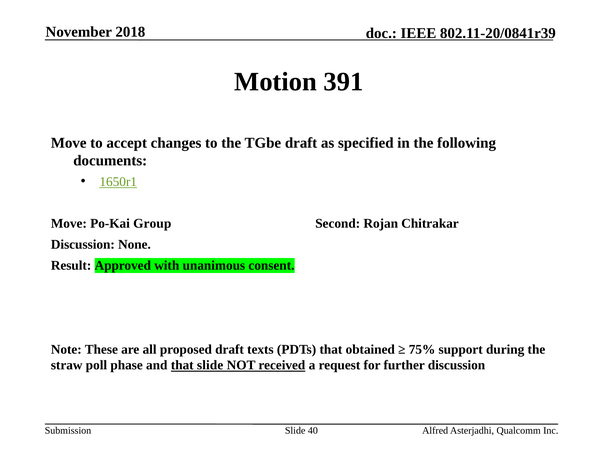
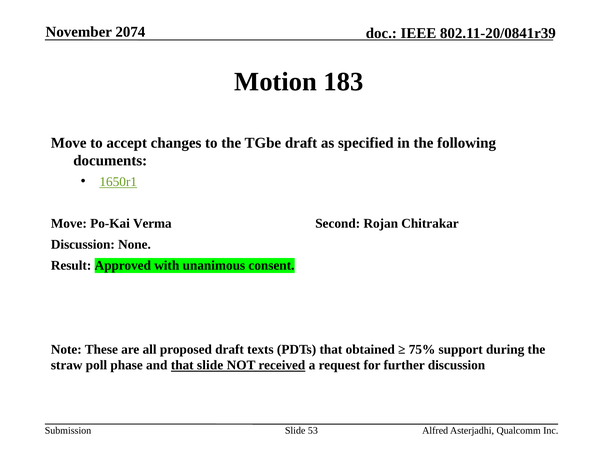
2018: 2018 -> 2074 (130, 32)
391: 391 -> 183 (344, 82)
Group: Group -> Verma (152, 223)
40: 40 -> 53 (313, 430)
